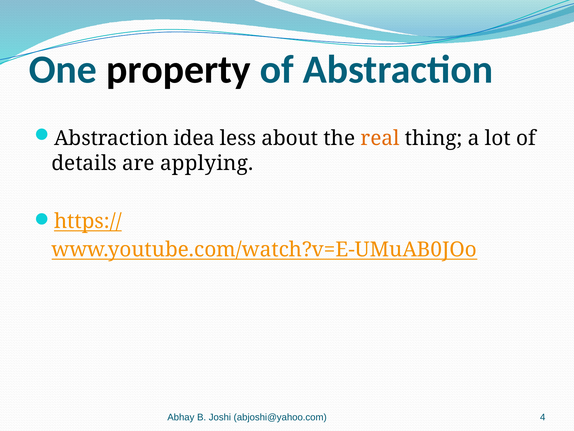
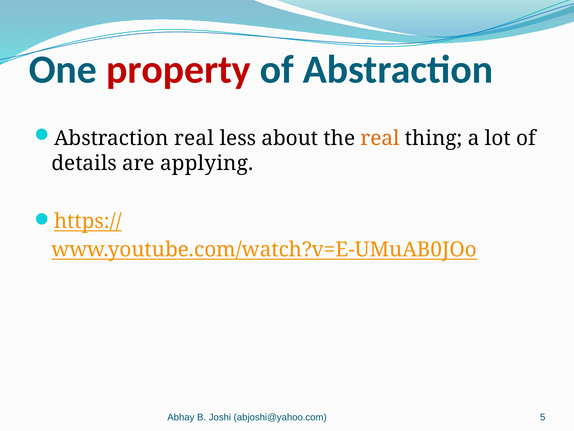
property colour: black -> red (178, 70)
Abstraction idea: idea -> real (194, 138)
4: 4 -> 5 (543, 417)
